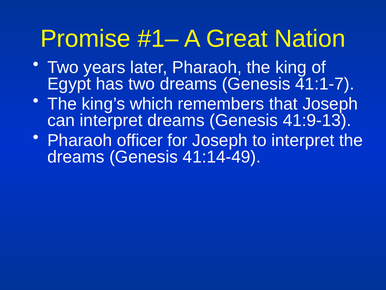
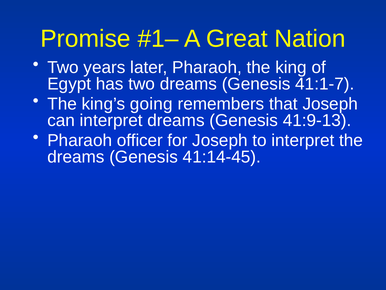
which: which -> going (151, 104)
41:14-49: 41:14-49 -> 41:14-45 (222, 157)
